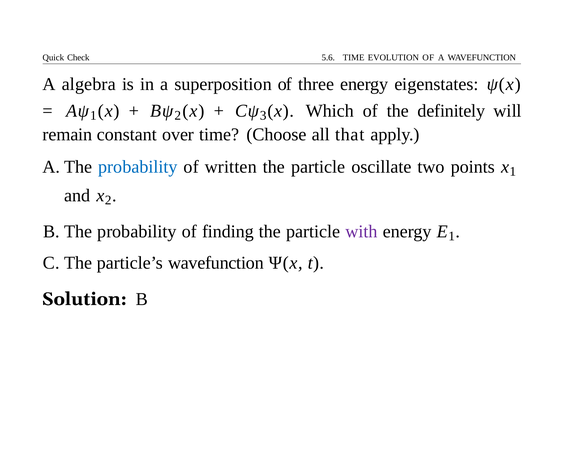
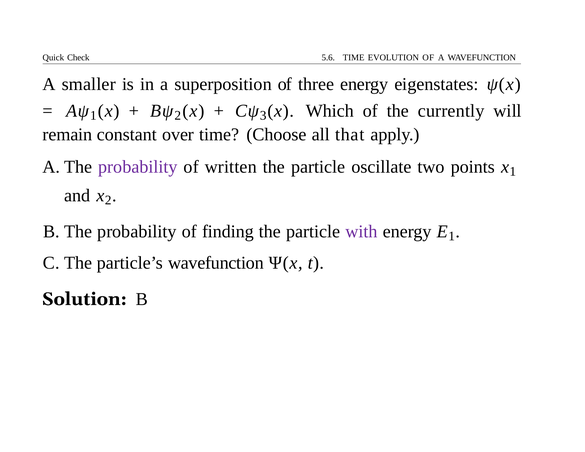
algebra: algebra -> smaller (89, 84)
definitely: definitely -> currently (451, 111)
probability colour: blue -> purple (138, 167)
